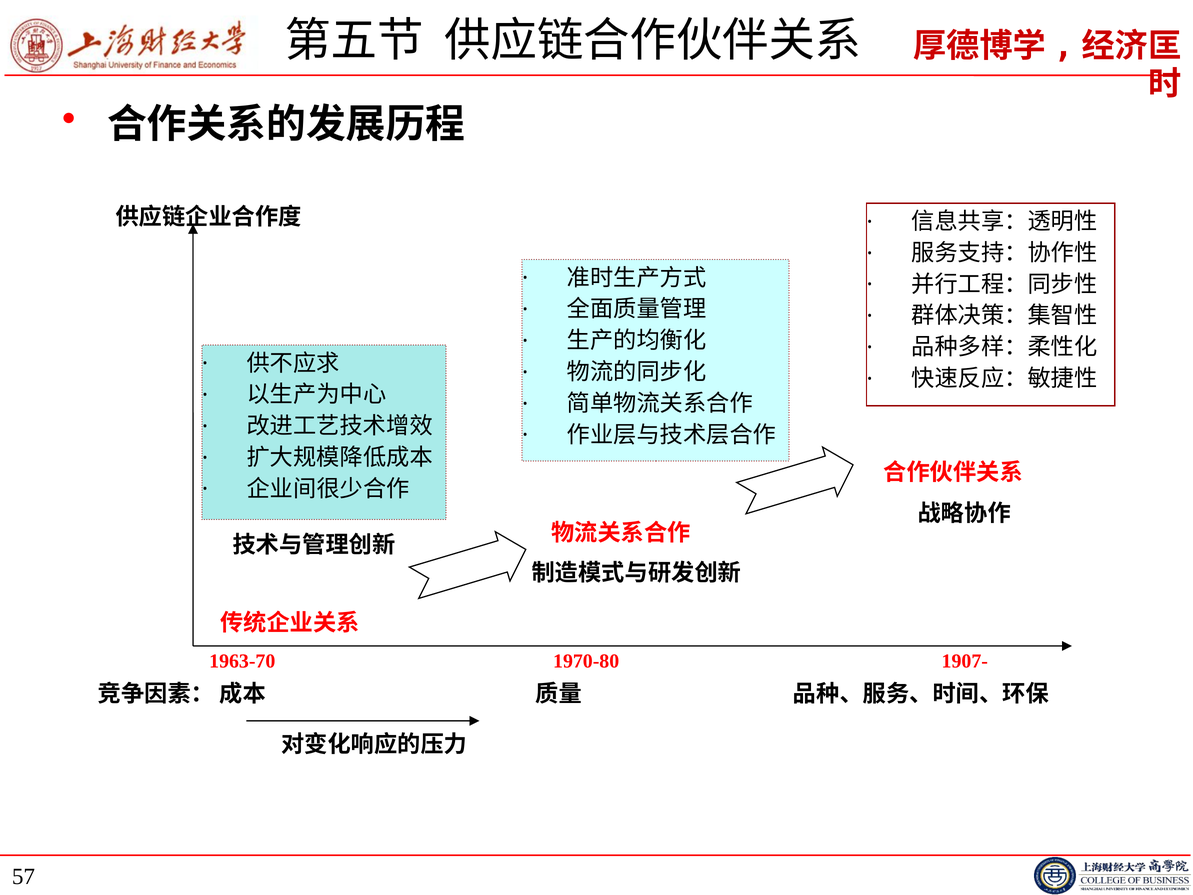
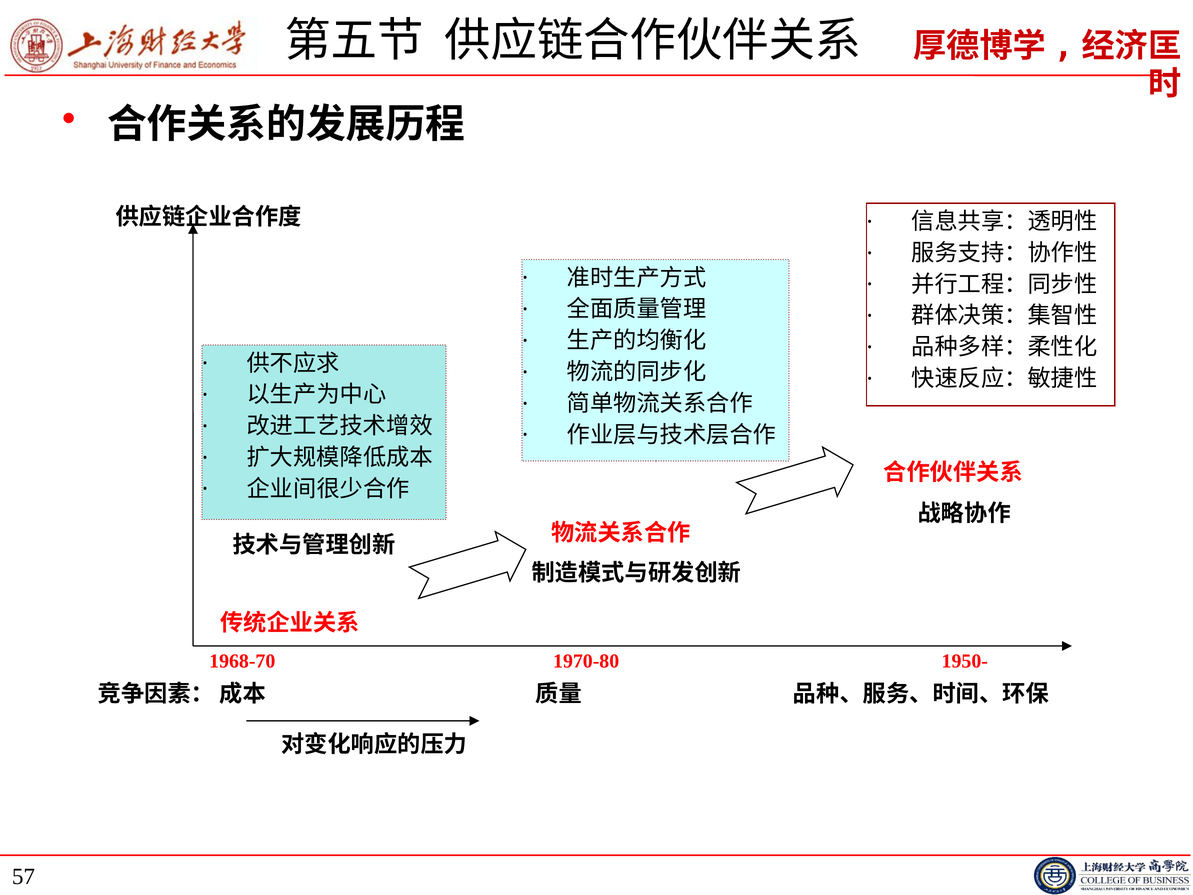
1963-70: 1963-70 -> 1968-70 (242, 661)
1907-: 1907- -> 1950- (965, 661)
